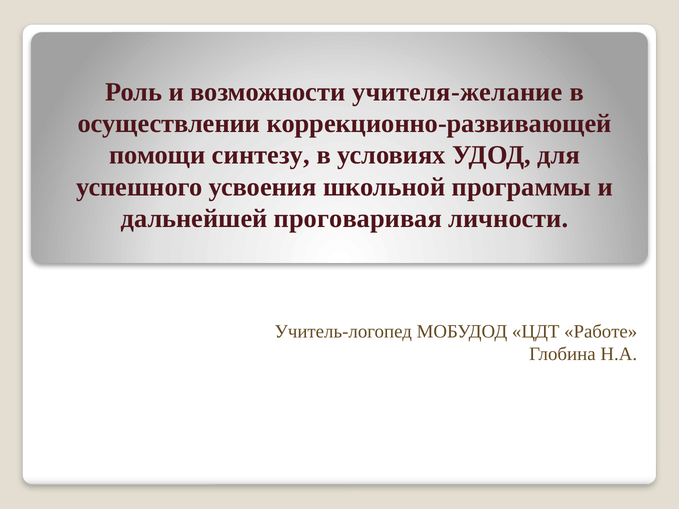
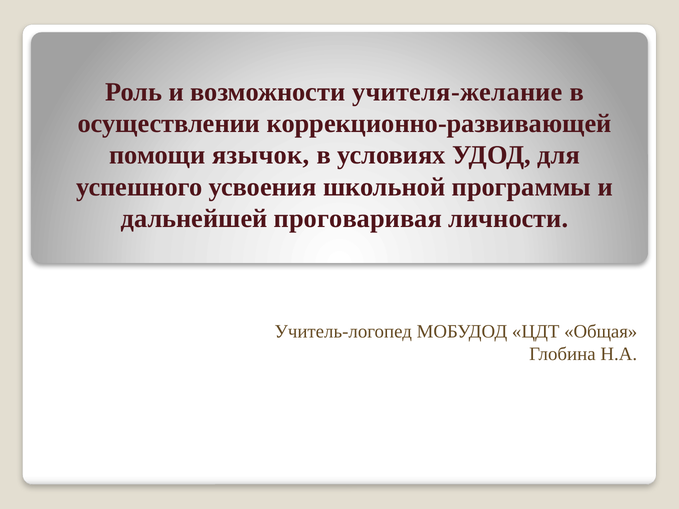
синтезу: синтезу -> язычок (261, 155)
Работе: Работе -> Общая (601, 331)
